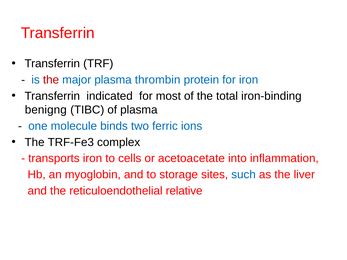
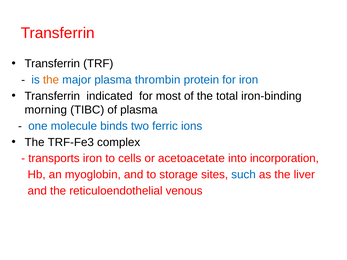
the colour: red -> orange (51, 80)
benigng: benigng -> morning (46, 110)
inflammation: inflammation -> incorporation (284, 159)
relative: relative -> venous (184, 191)
